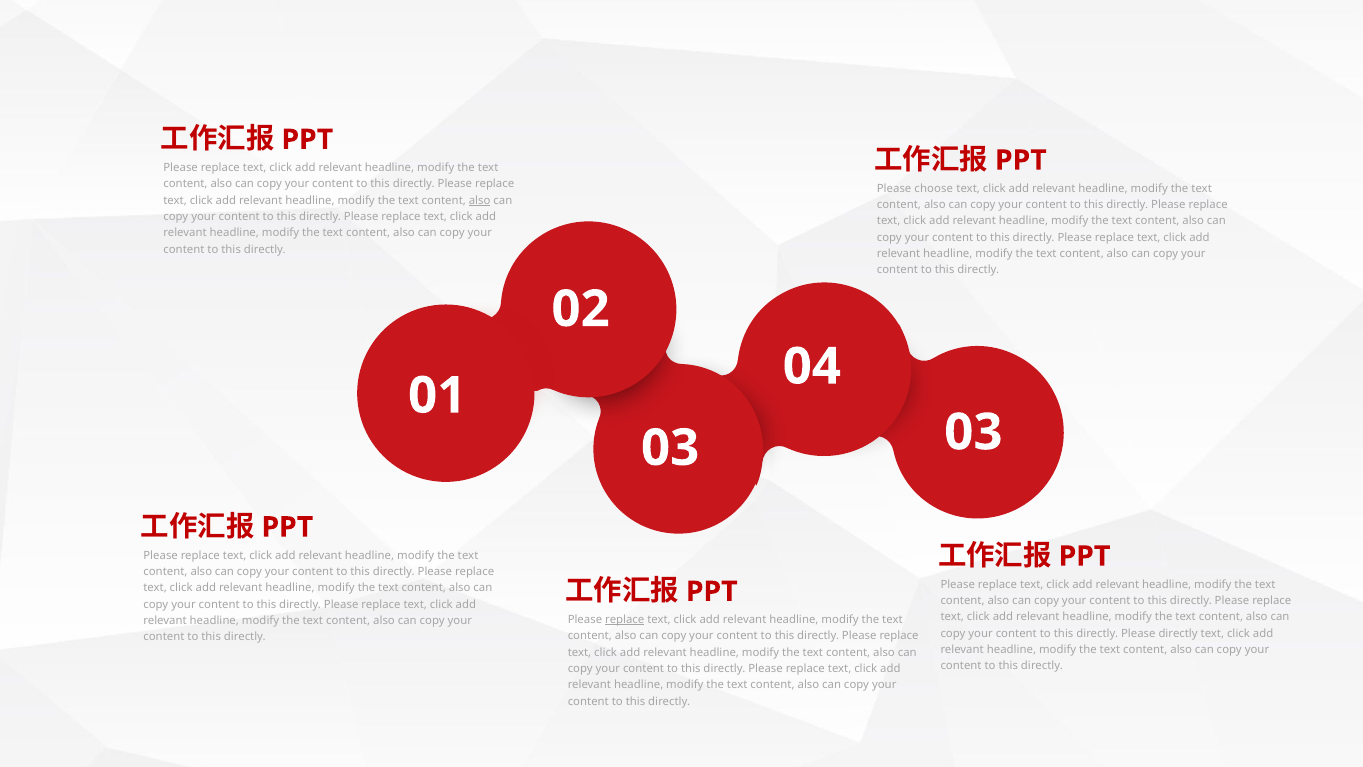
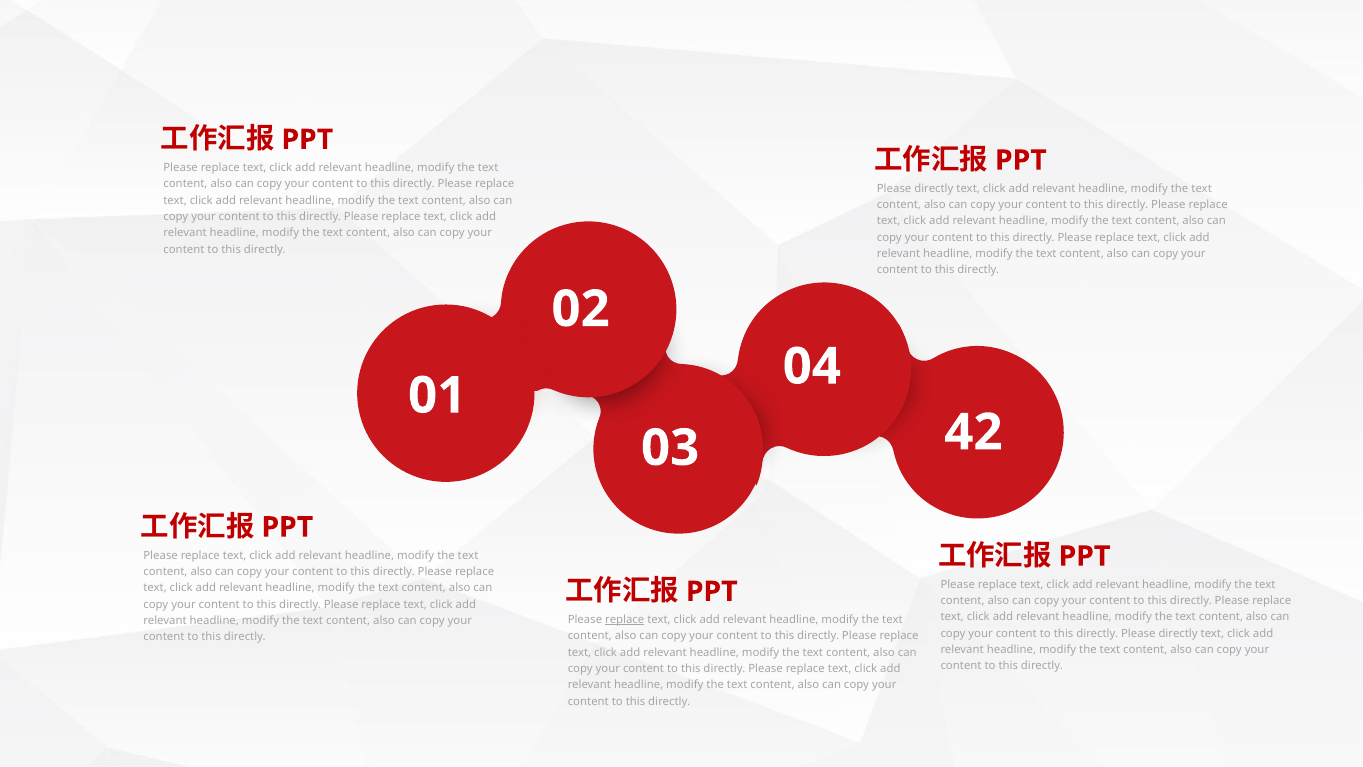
choose: choose -> directly (934, 189)
also underline: present -> none (480, 200)
03 03: 03 -> 42 (973, 432)
